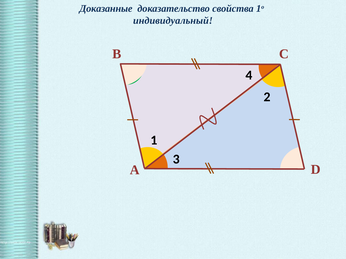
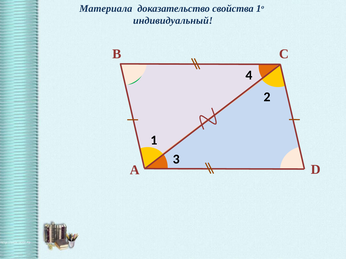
Доказанные: Доказанные -> Материала (106, 8)
